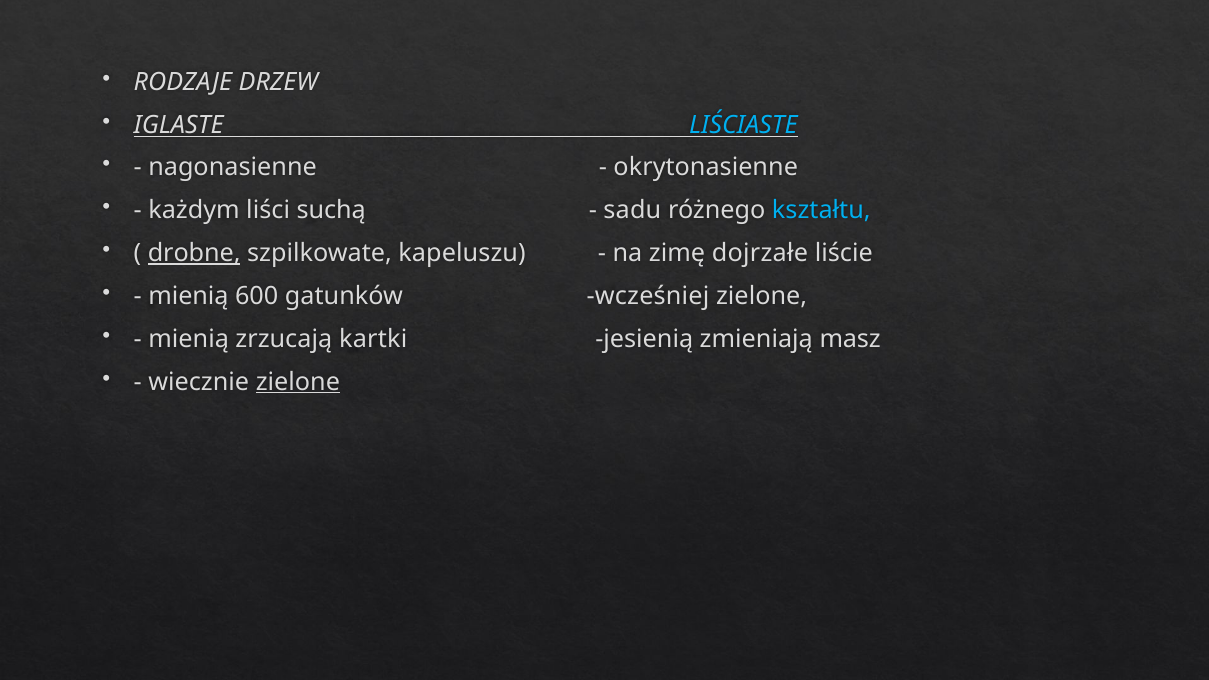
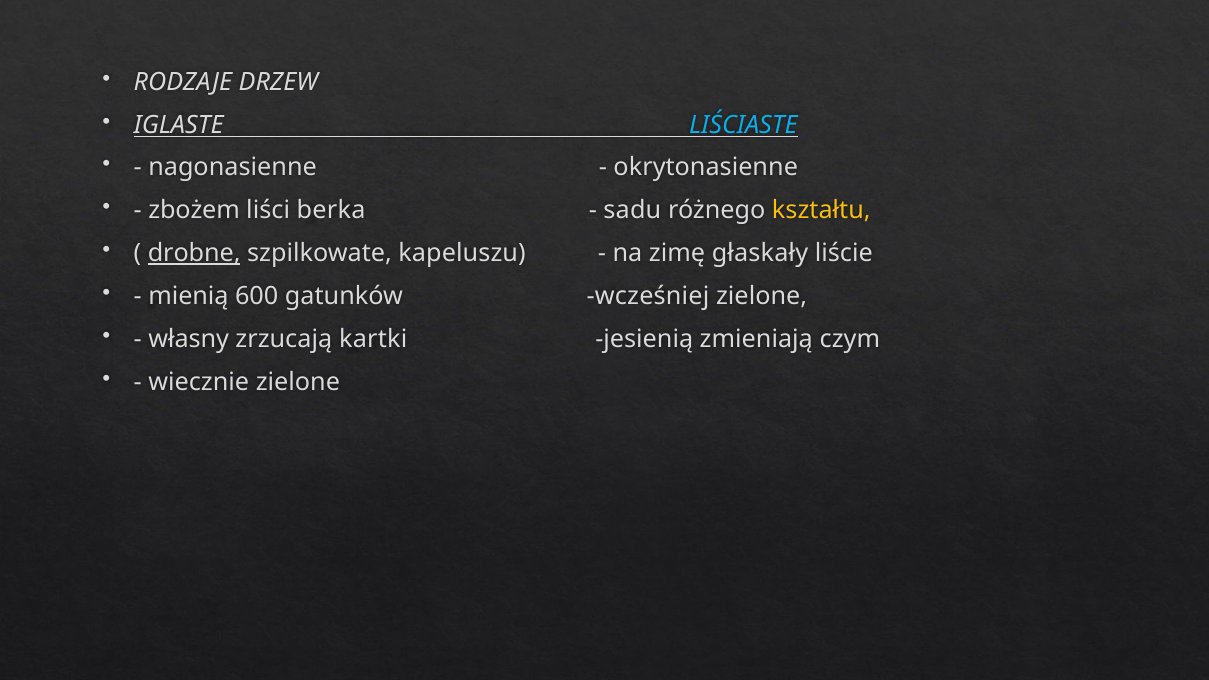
każdym: każdym -> zbożem (194, 210)
suchą: suchą -> berka (331, 210)
kształtu colour: light blue -> yellow (821, 210)
dojrzałe: dojrzałe -> głaskały (760, 253)
mienią: mienią -> własny (189, 339)
masz: masz -> czym (850, 339)
zielone underline: present -> none (298, 382)
